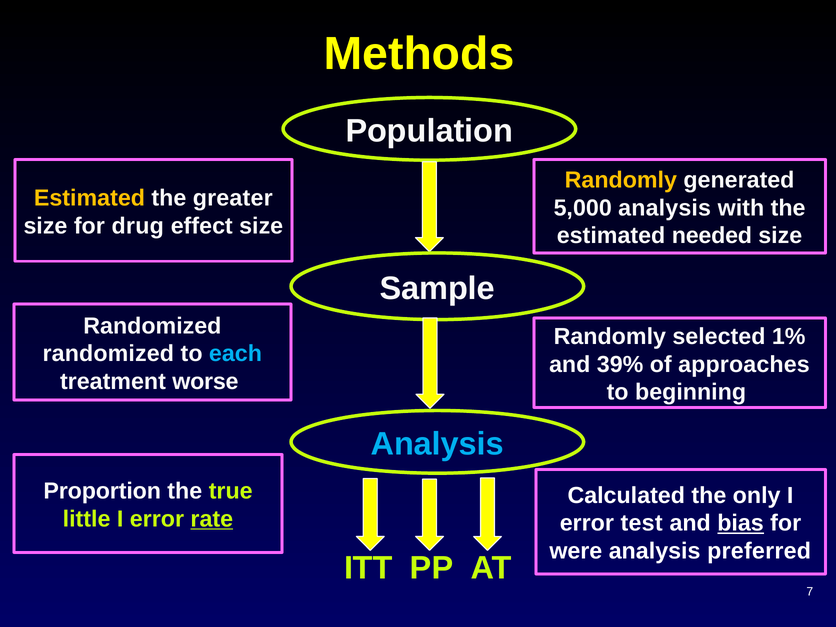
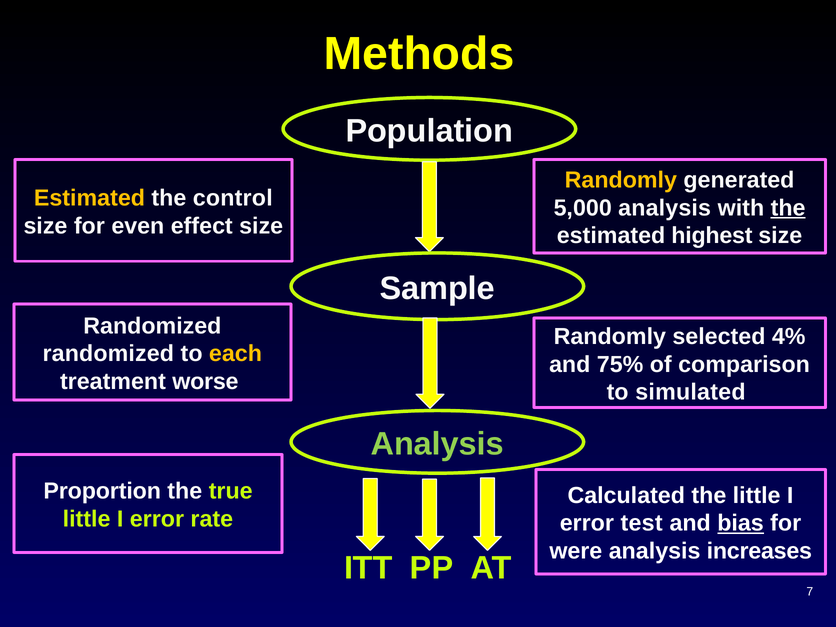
greater: greater -> control (233, 198)
the underline: none -> present (788, 208)
drug: drug -> even (138, 226)
needed: needed -> highest (712, 236)
1%: 1% -> 4% (789, 337)
each colour: light blue -> yellow (235, 354)
39%: 39% -> 75% (620, 364)
approaches: approaches -> comparison (744, 364)
beginning: beginning -> simulated (690, 392)
Analysis colour: light blue -> light green (437, 444)
the only: only -> little (757, 495)
rate underline: present -> none (212, 519)
preferred: preferred -> increases (759, 551)
